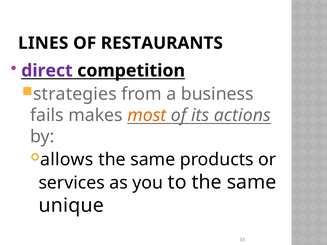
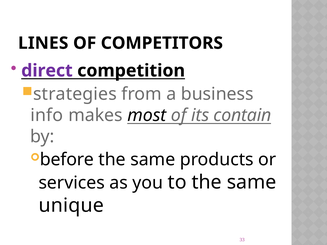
RESTAURANTS: RESTAURANTS -> COMPETITORS (162, 43)
fails: fails -> info (47, 115)
most colour: orange -> black (147, 115)
actions: actions -> contain (242, 115)
allows: allows -> before (67, 160)
